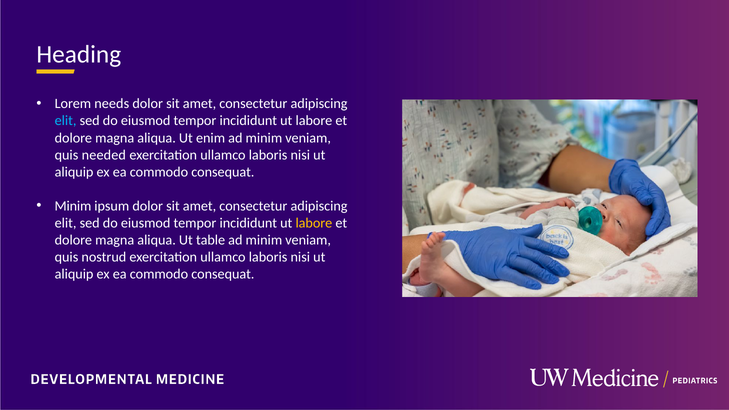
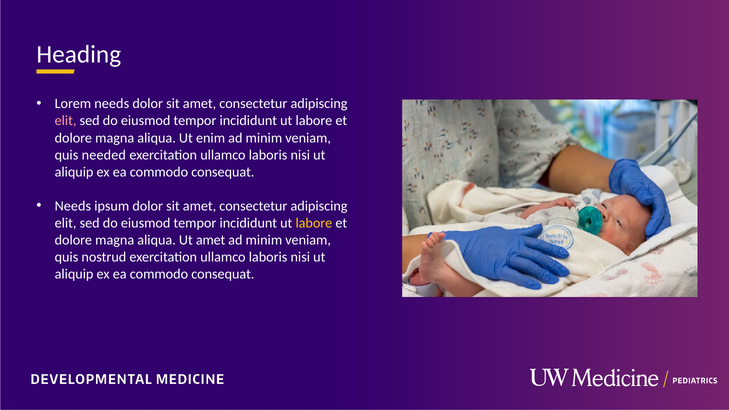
elit colour: light blue -> pink (66, 121)
Minim: Minim -> Needs (73, 206)
Ut table: table -> amet (211, 240)
